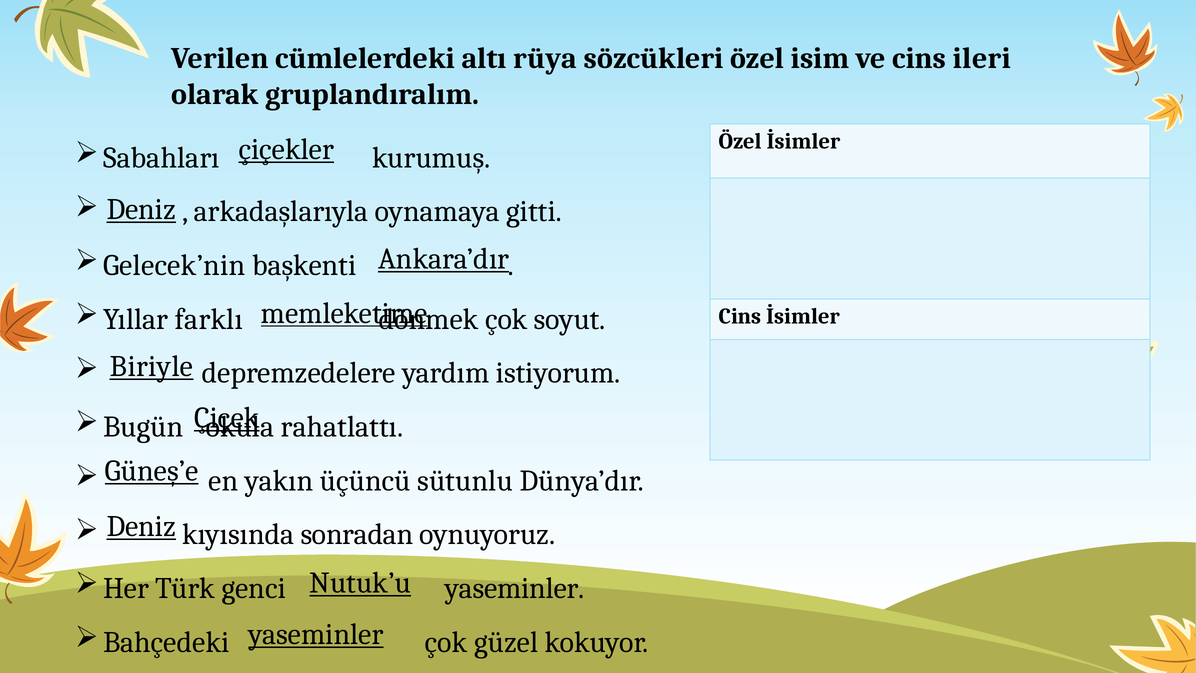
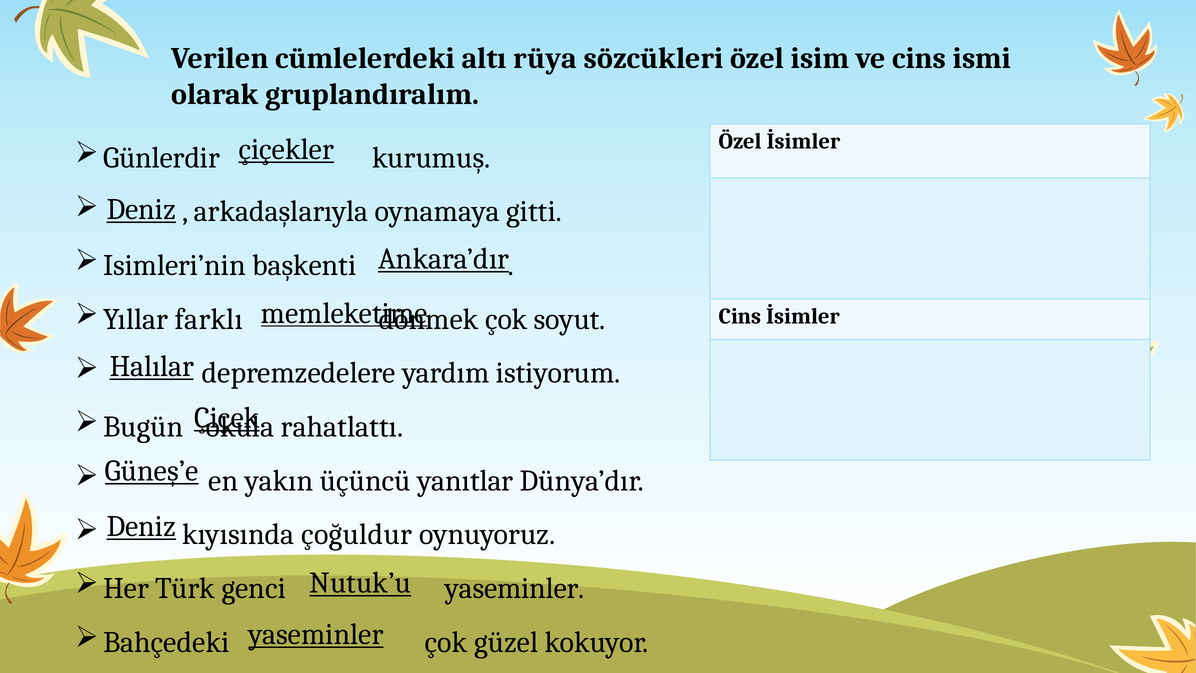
ileri: ileri -> ismi (982, 58)
Sabahları: Sabahları -> Günlerdir (162, 158)
Gelecek’nin: Gelecek’nin -> Isimleri’nin (174, 265)
Biriyle: Biriyle -> Halılar (152, 366)
sütunlu: sütunlu -> yanıtlar (465, 481)
sonradan: sonradan -> çoğuldur (357, 534)
